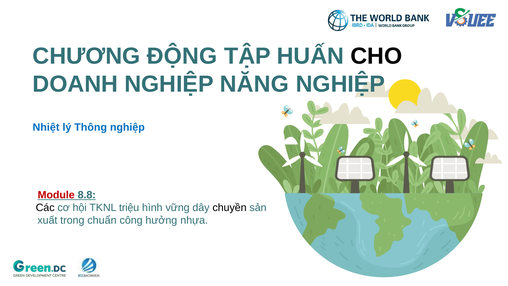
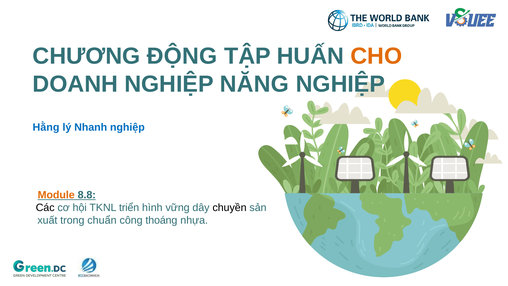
CHO colour: black -> orange (376, 56)
Nhiệt: Nhiệt -> Hằng (46, 127)
Thông: Thông -> Nhanh (91, 127)
Module colour: red -> orange (56, 195)
triệu: triệu -> triển (129, 208)
hưởng: hưởng -> thoáng (161, 220)
